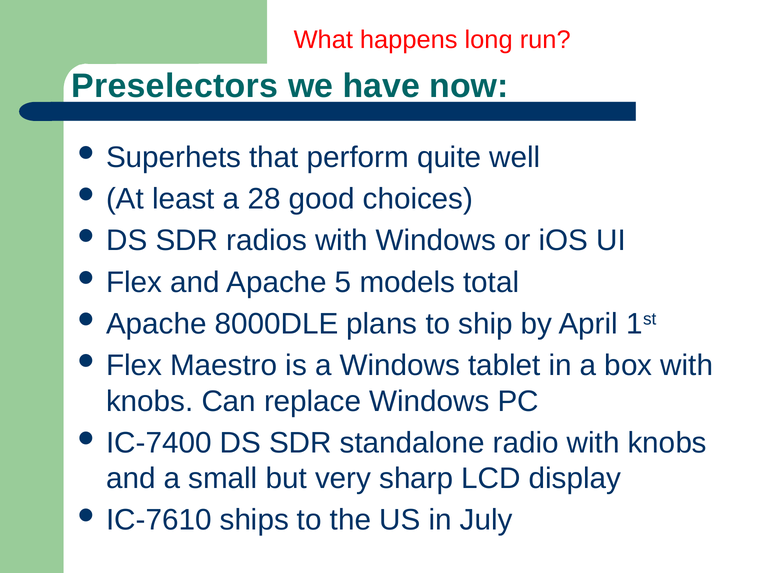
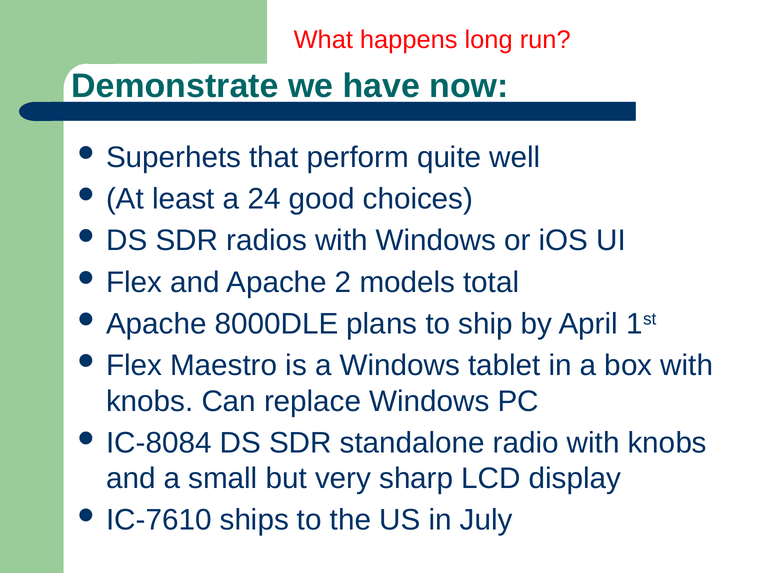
Preselectors: Preselectors -> Demonstrate (175, 86)
28: 28 -> 24 (264, 199)
5: 5 -> 2 (343, 282)
IC-7400: IC-7400 -> IC-8084 (159, 442)
